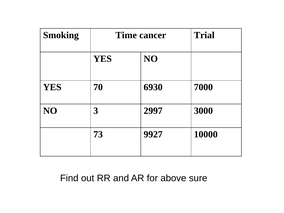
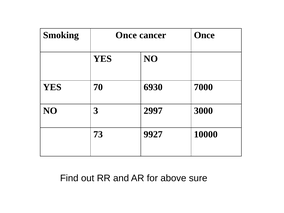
Smoking Time: Time -> Once (126, 35)
cancer Trial: Trial -> Once (204, 35)
